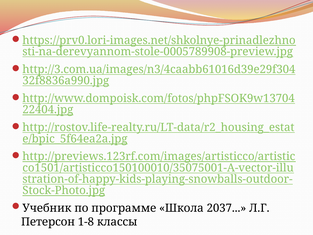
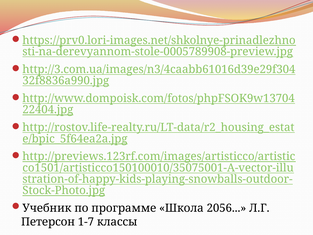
2037: 2037 -> 2056 (226, 208)
1-8: 1-8 -> 1-7 (86, 222)
